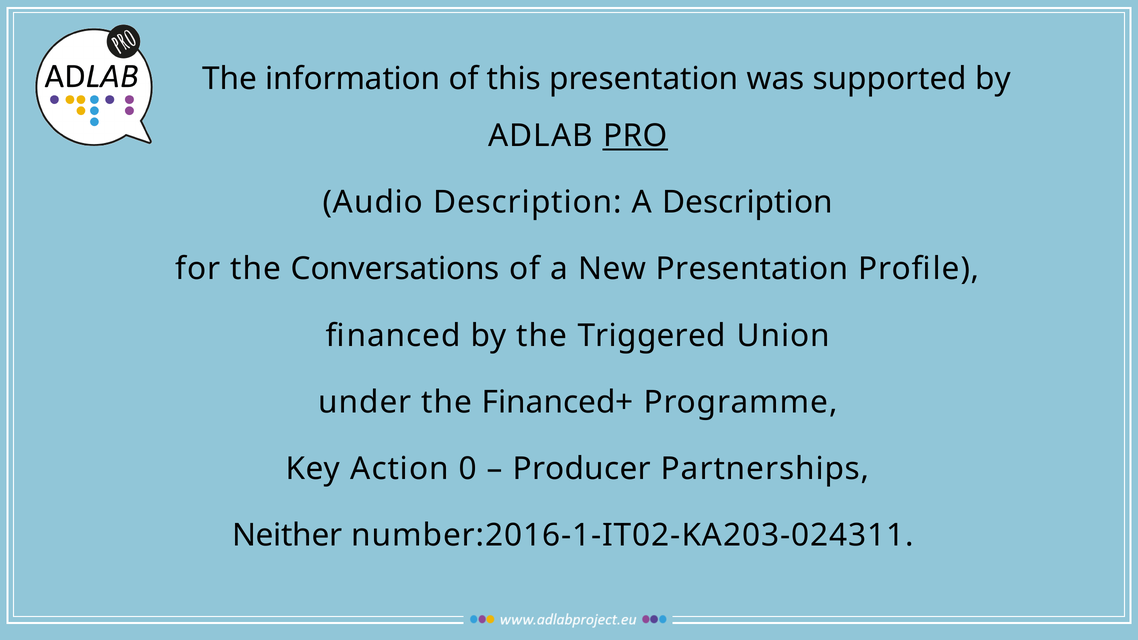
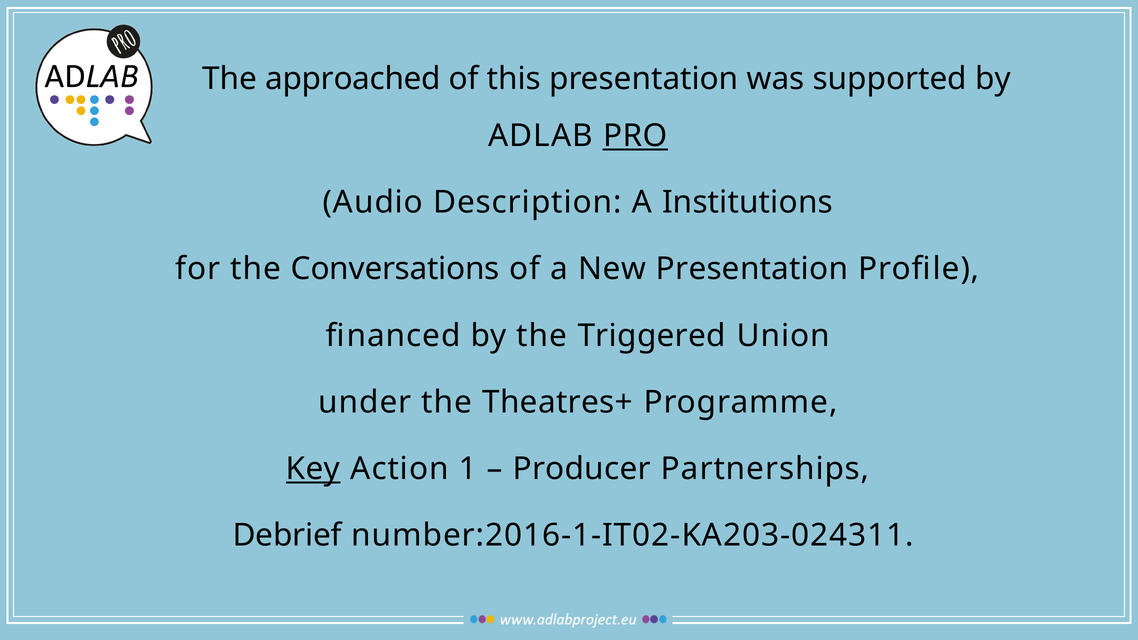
information: information -> approached (353, 79)
A Description: Description -> Institutions (747, 203)
Financed+: Financed+ -> Theatres+ (558, 402)
Key underline: none -> present (313, 469)
0: 0 -> 1 (468, 469)
Neither: Neither -> Debrief (287, 535)
